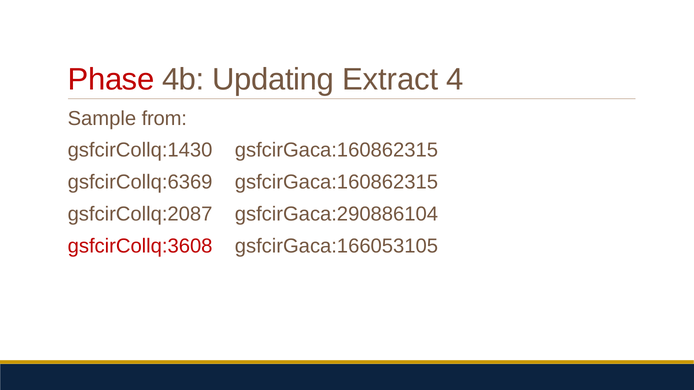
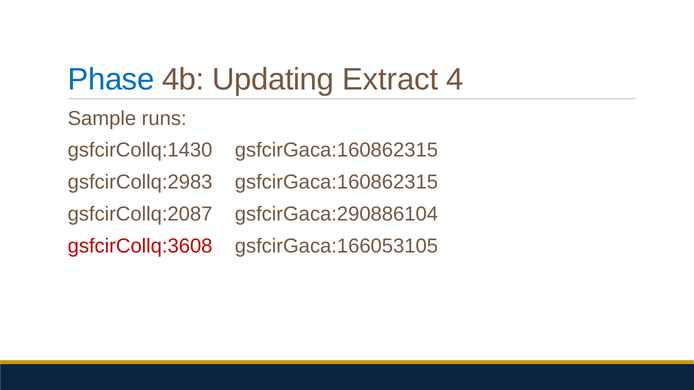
Phase colour: red -> blue (111, 80)
from: from -> runs (164, 118)
gsfcirCollq:6369: gsfcirCollq:6369 -> gsfcirCollq:2983 (140, 182)
